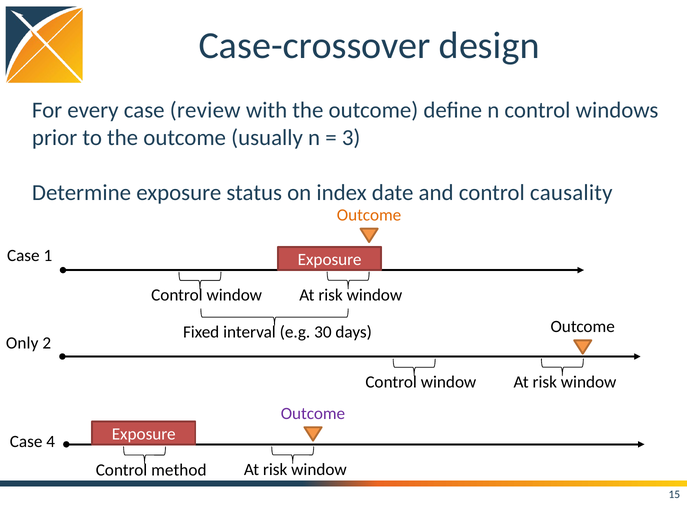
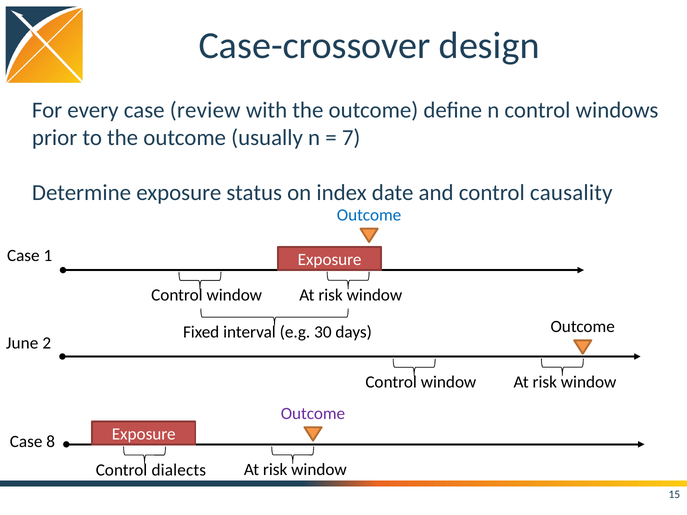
3: 3 -> 7 (351, 138)
Outcome colour: orange -> blue (369, 215)
Only: Only -> June (22, 343)
4: 4 -> 8 (51, 442)
method: method -> dialects (179, 470)
